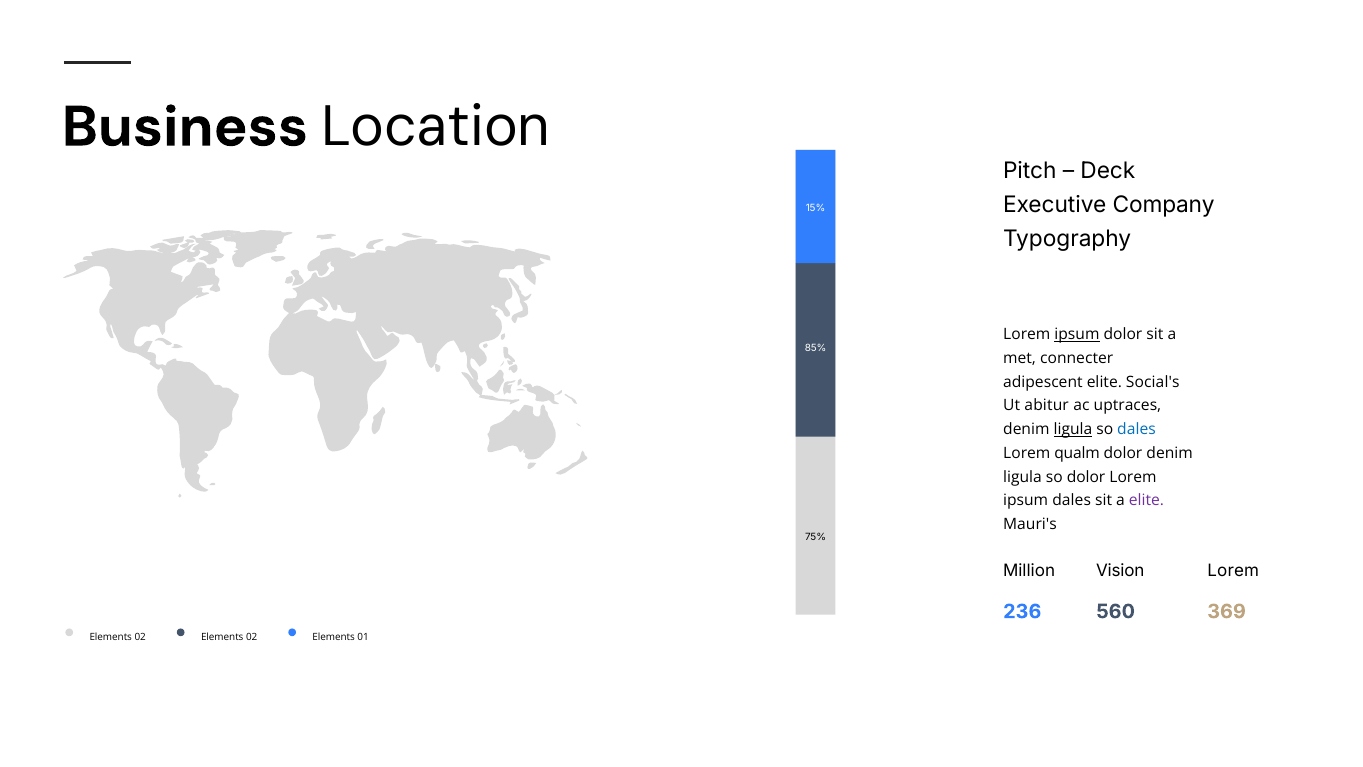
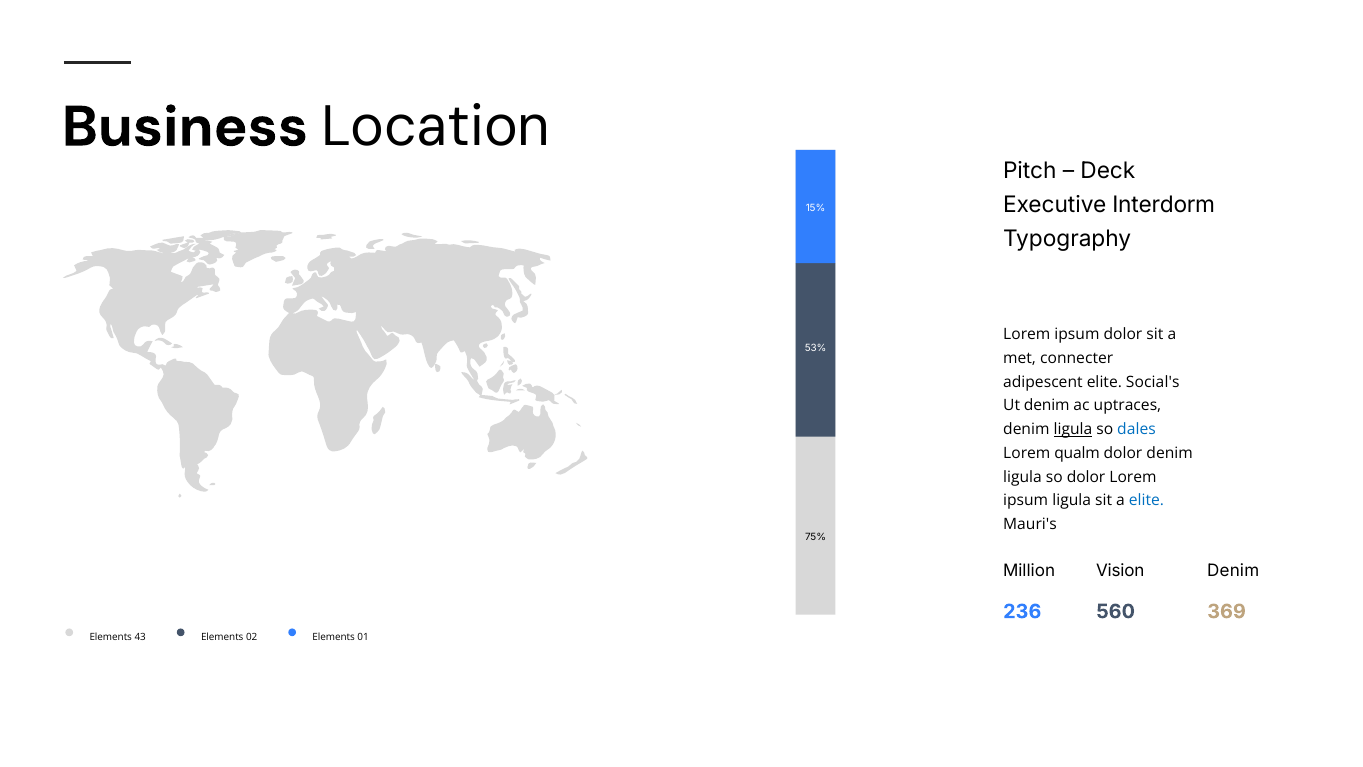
Company: Company -> Interdorm (1164, 204)
ipsum underline: present -> none (1077, 334)
85%: 85% -> 53% (816, 348)
Ut abitur: abitur -> denim (1047, 405)
ipsum dales: dales -> ligula (1072, 501)
elite colour: purple -> blue (1146, 501)
Lorem: Lorem -> Denim (1233, 570)
02: 02 -> 43 (140, 637)
